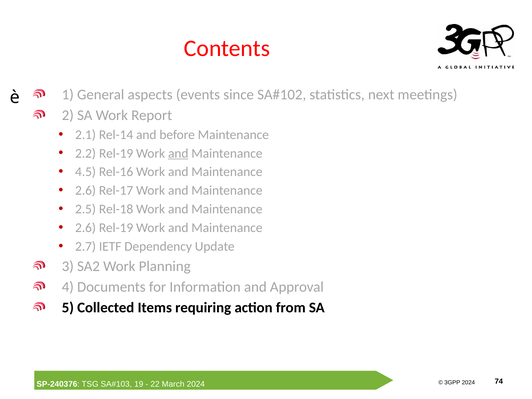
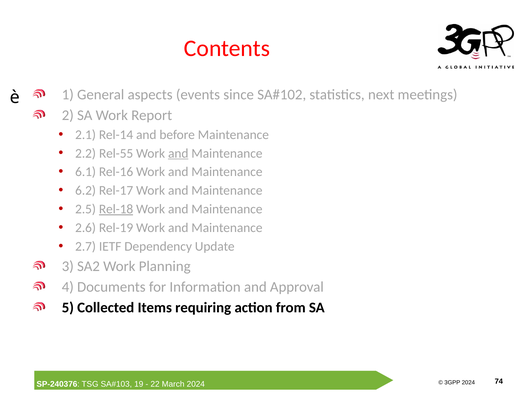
2.2 Rel-19: Rel-19 -> Rel-55 (116, 153)
4.5: 4.5 -> 6.1 (86, 172)
2.6: 2.6 -> 6.2 (86, 191)
Rel-18 underline: none -> present (116, 209)
